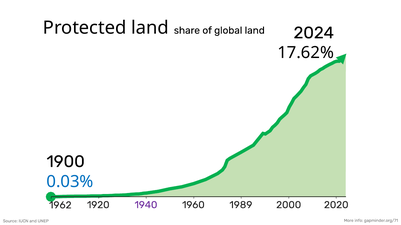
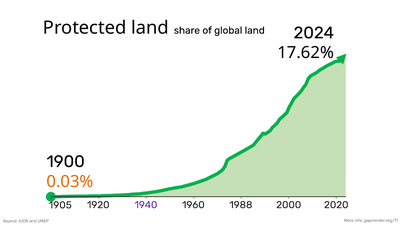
0.03% colour: blue -> orange (70, 182)
1962: 1962 -> 1905 (60, 206)
1989: 1989 -> 1988 (241, 205)
